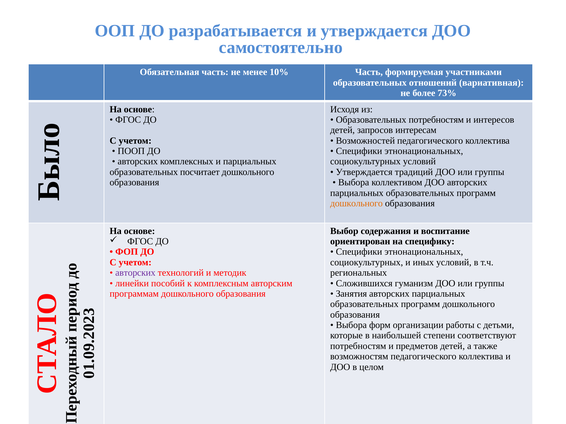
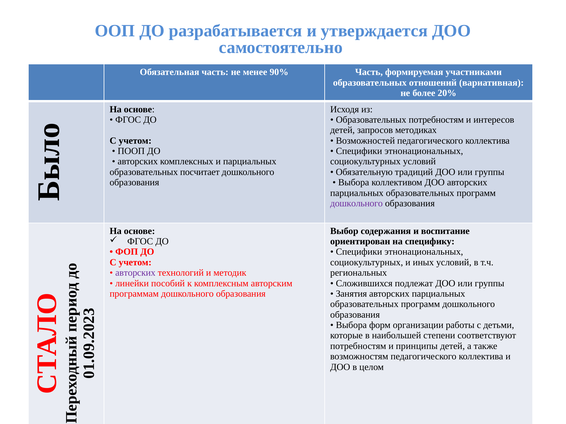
10%: 10% -> 90% (279, 72)
73%: 73% -> 20% (447, 93)
интересам: интересам -> методиках (416, 130)
Утверждается: Утверждается -> Обязательную (364, 172)
дошкольного colour: orange -> purple (356, 204)
гуманизм: гуманизм -> подлежат (414, 284)
предметов: предметов -> принципы (417, 346)
